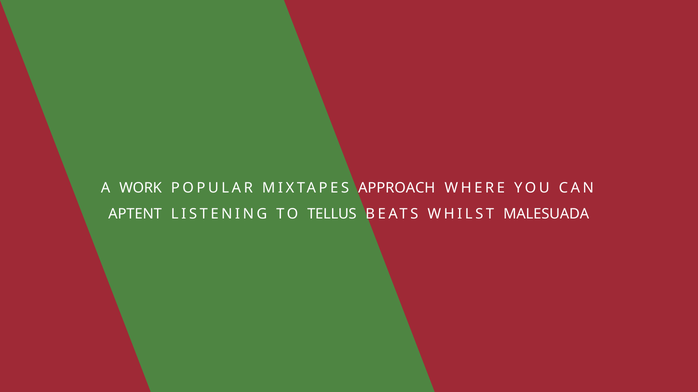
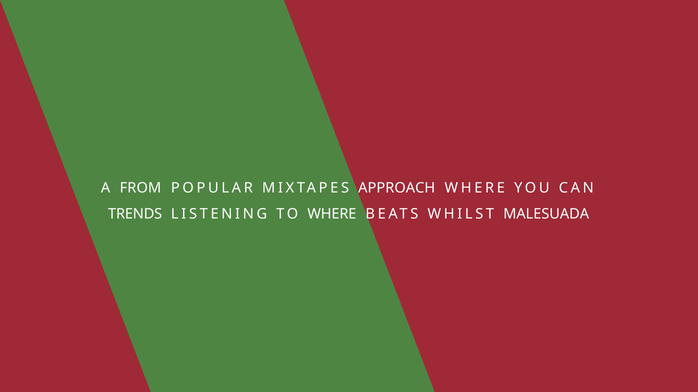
WORK: WORK -> FROM (140, 188)
APTENT: APTENT -> TRENDS (135, 214)
TO TELLUS: TELLUS -> WHERE (332, 214)
